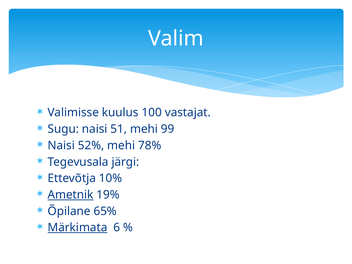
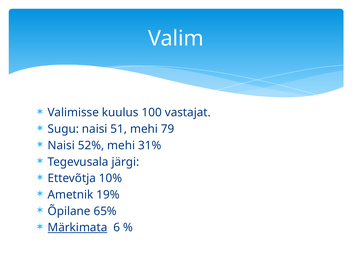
99: 99 -> 79 (168, 129)
78%: 78% -> 31% (150, 145)
Ametnik underline: present -> none (71, 195)
